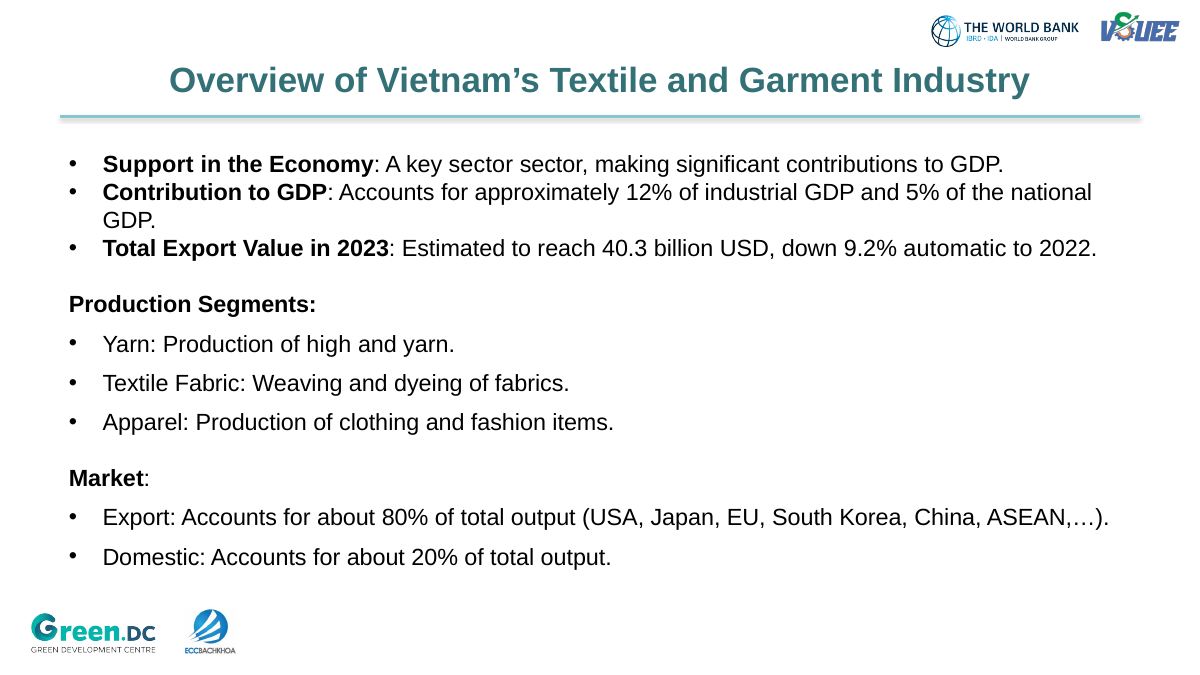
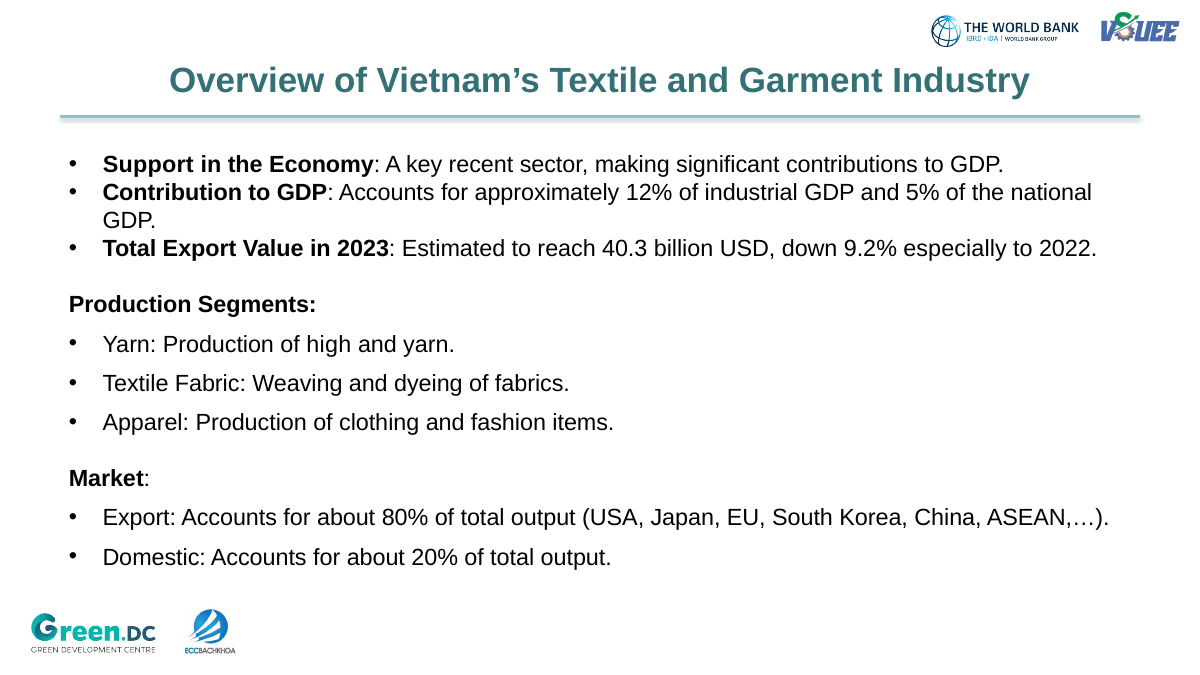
key sector: sector -> recent (481, 165)
automatic: automatic -> especially (955, 249)
